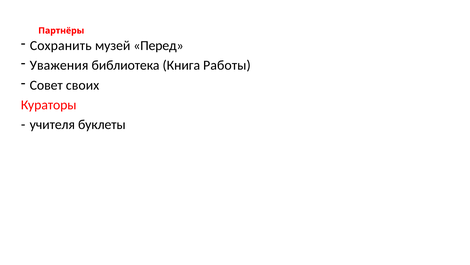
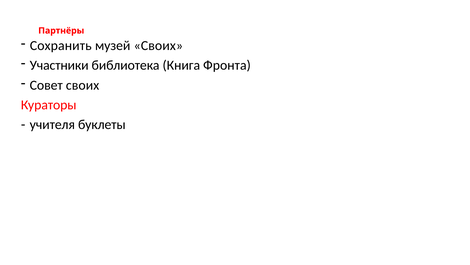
музей Перед: Перед -> Своих (158, 46)
Уважения: Уважения -> Участники (59, 65)
Работы: Работы -> Фронта (227, 65)
